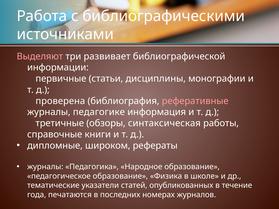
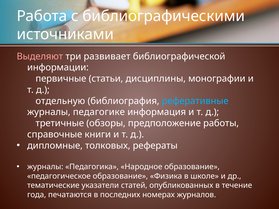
проверена: проверена -> отдельную (60, 101)
реферативные colour: pink -> light blue (195, 101)
синтаксическая: синтаксическая -> предположение (164, 123)
широком: широком -> толковых (108, 146)
